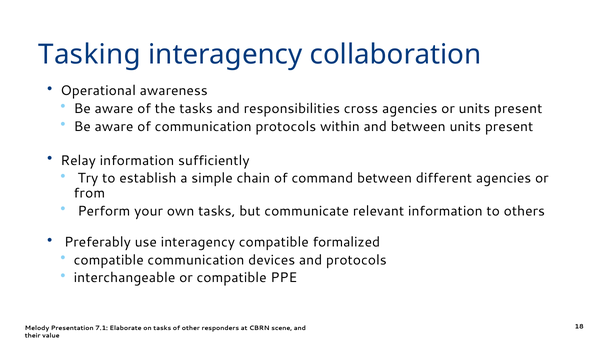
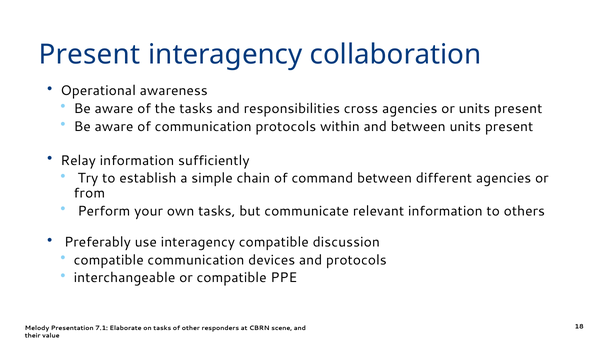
Tasking: Tasking -> Present (89, 55)
formalized: formalized -> discussion (346, 243)
